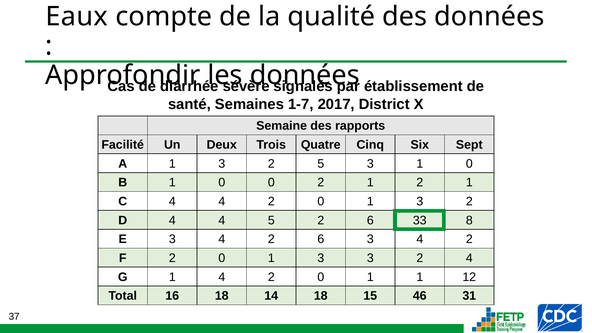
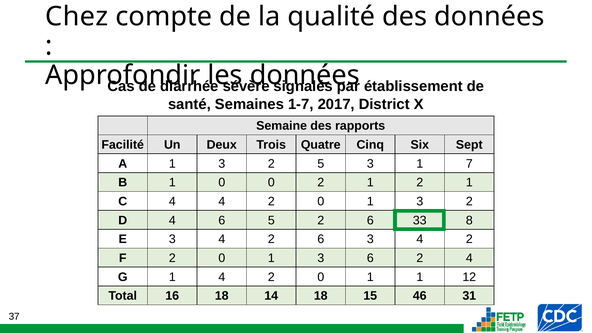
Eaux: Eaux -> Chez (77, 17)
3 1 0: 0 -> 7 (469, 164)
D 4 4: 4 -> 6 (222, 220)
3 3: 3 -> 6 (370, 258)
